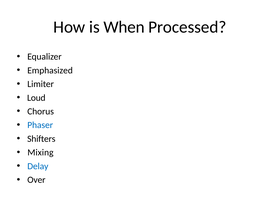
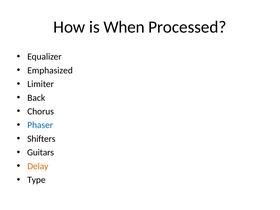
Loud: Loud -> Back (36, 98)
Mixing: Mixing -> Guitars (41, 152)
Delay colour: blue -> orange (38, 166)
Over: Over -> Type (36, 180)
